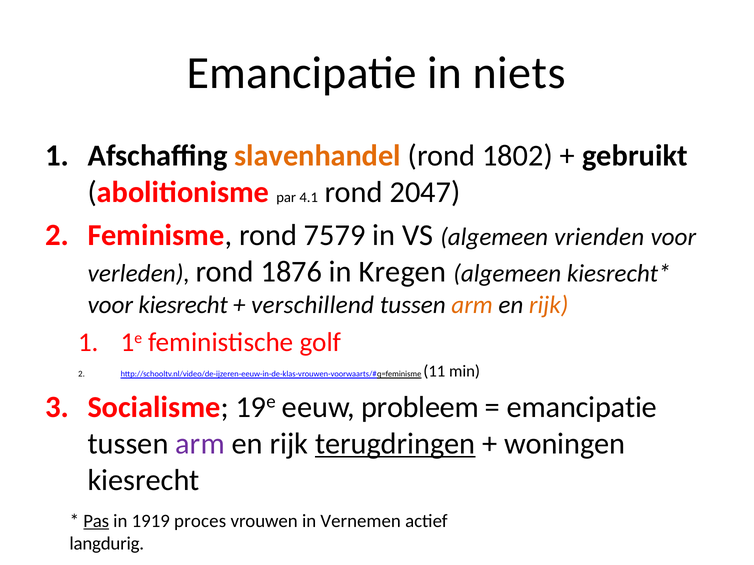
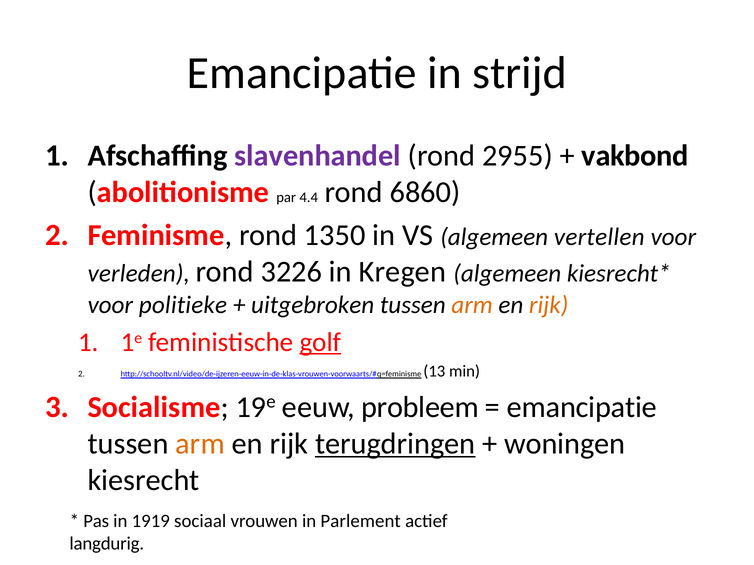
niets: niets -> strijd (520, 73)
slavenhandel colour: orange -> purple (318, 156)
1802: 1802 -> 2955 (517, 156)
gebruikt: gebruikt -> vakbond (635, 156)
4.1: 4.1 -> 4.4 (309, 198)
2047: 2047 -> 6860 (425, 193)
7579: 7579 -> 1350 (335, 236)
vrienden: vrienden -> vertellen (599, 237)
1876: 1876 -> 3226 (291, 272)
voor kiesrecht: kiesrecht -> politieke (183, 305)
verschillend: verschillend -> uitgebroken (313, 305)
golf underline: none -> present (320, 343)
11: 11 -> 13 (434, 372)
arm colour: purple -> orange (200, 444)
Pas underline: present -> none (96, 521)
proces: proces -> sociaal (200, 521)
Vernemen: Vernemen -> Parlement (361, 521)
